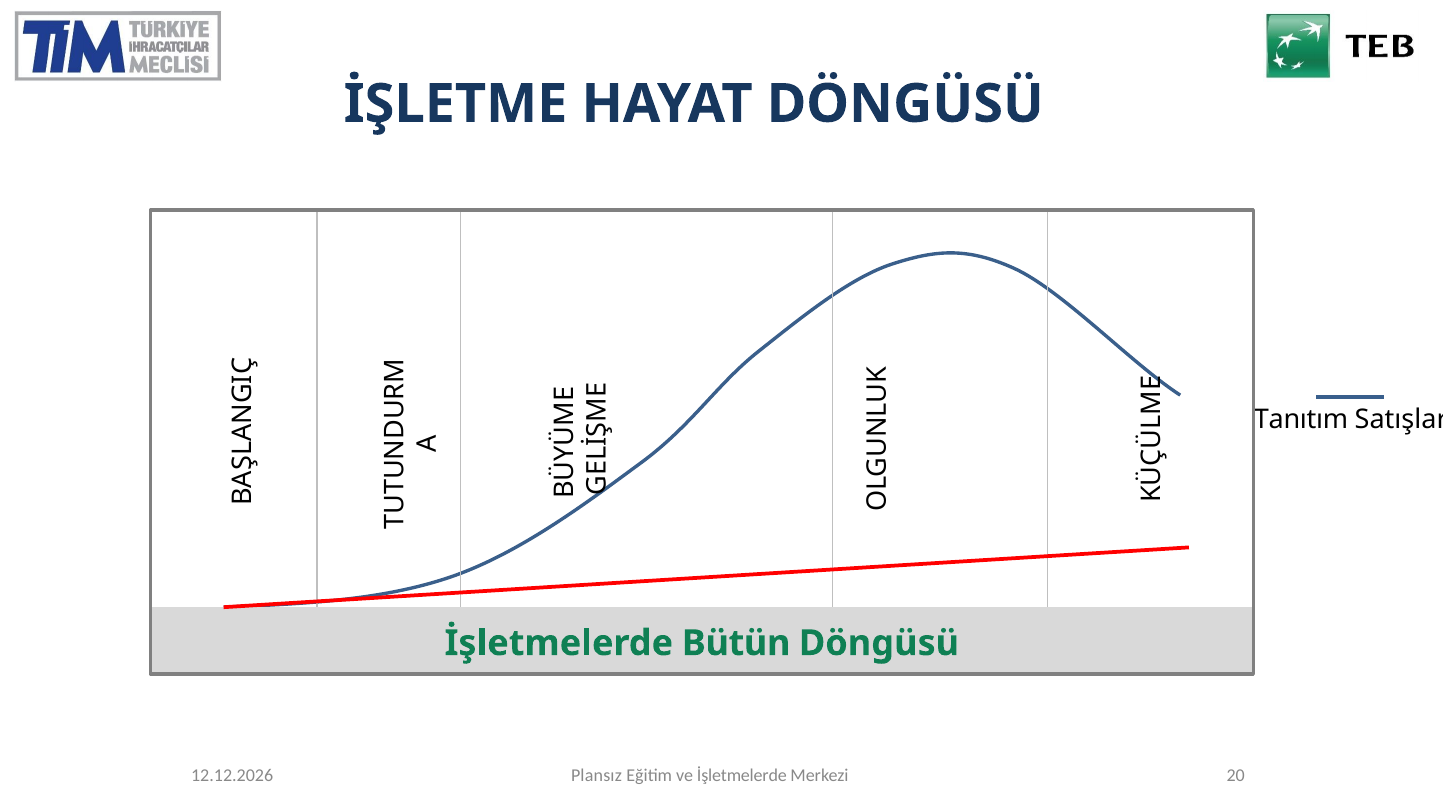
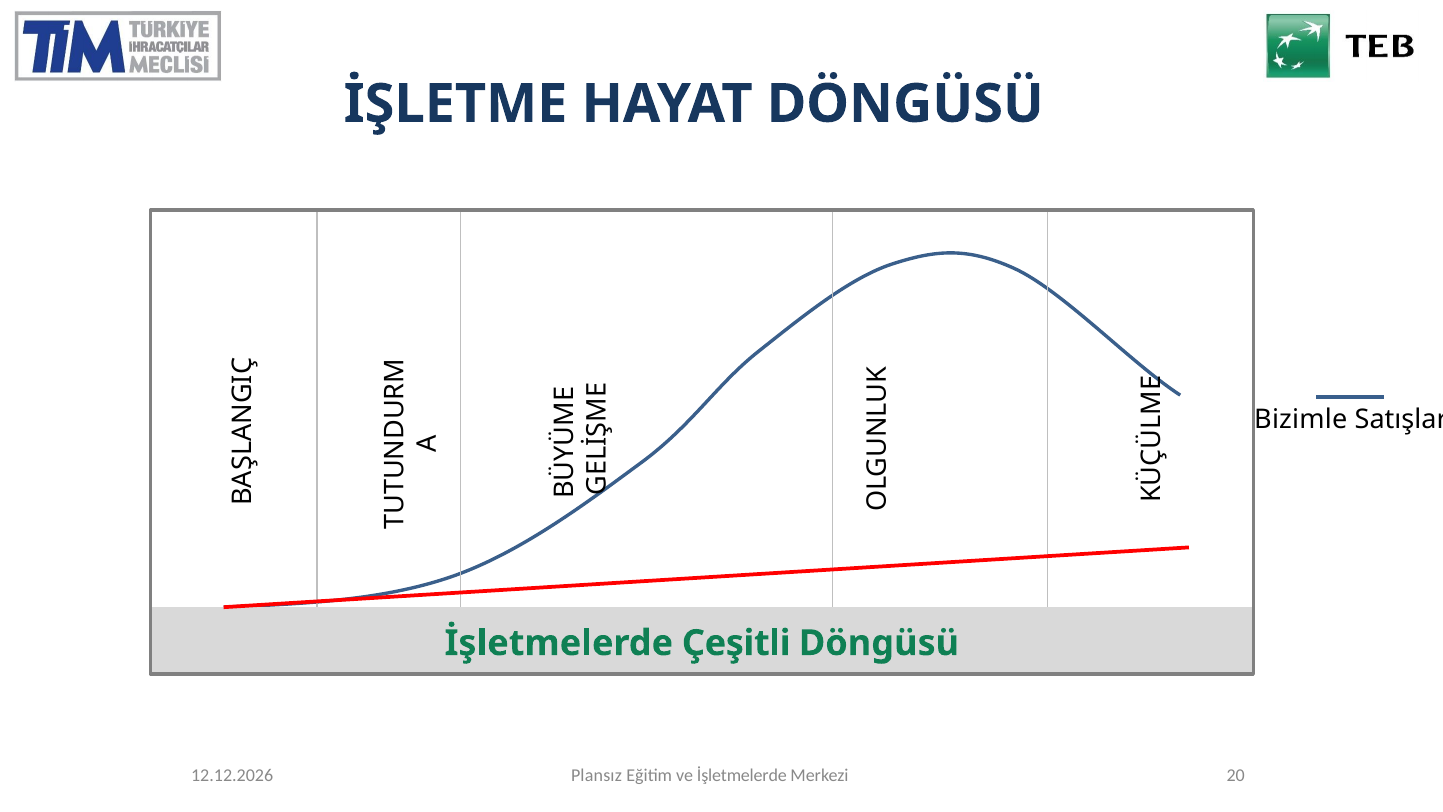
Tanıtım: Tanıtım -> Bizimle (1301, 419)
Bütün: Bütün -> Çeşitli (736, 643)
